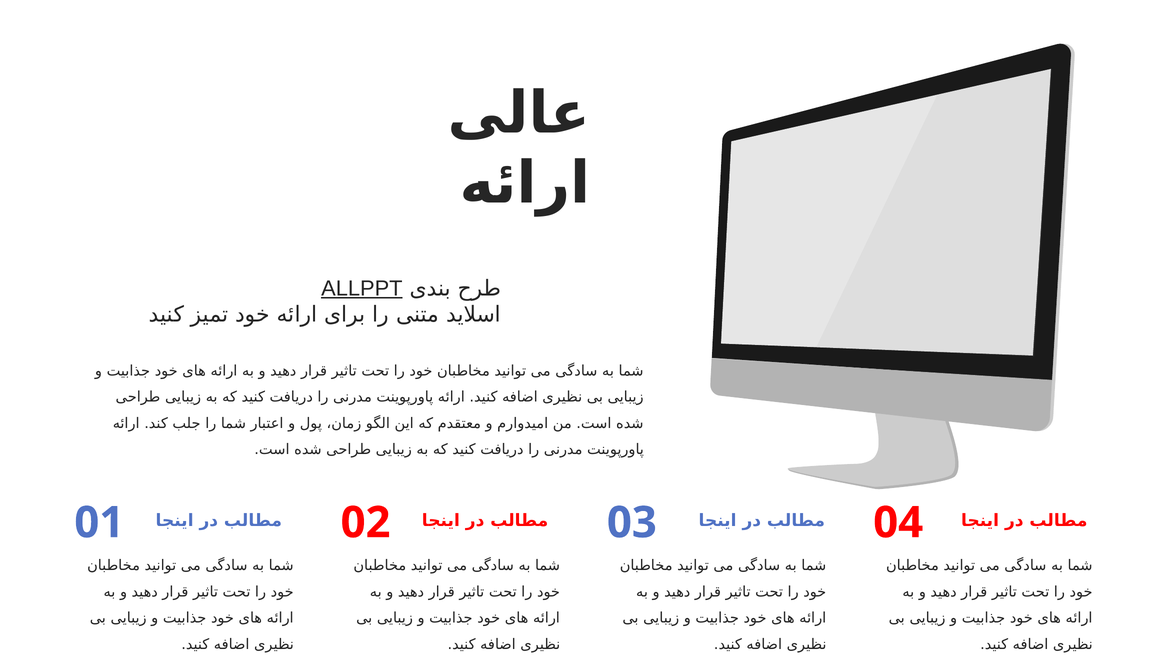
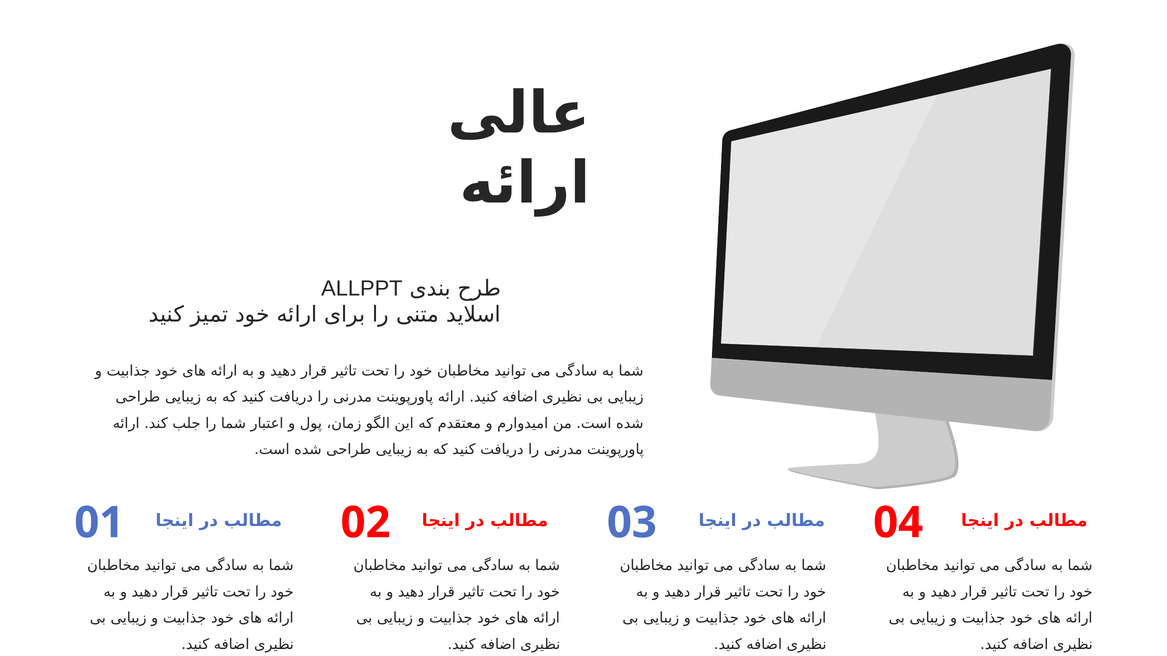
ALLPPT underline: present -> none (362, 289)
